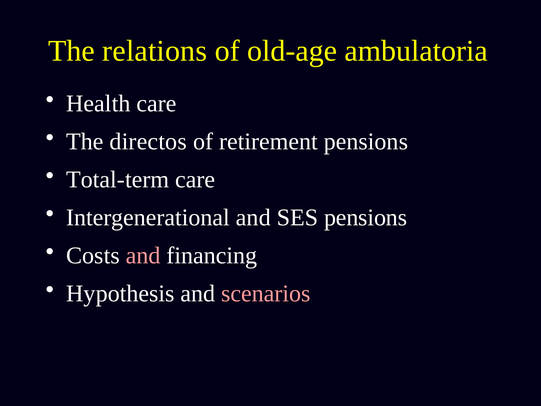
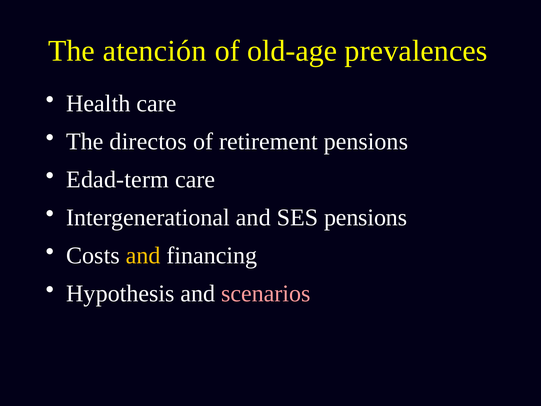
relations: relations -> atención (155, 51)
ambulatoria: ambulatoria -> prevalences (416, 51)
Total-term: Total-term -> Edad-term (118, 179)
and colour: pink -> yellow (143, 255)
